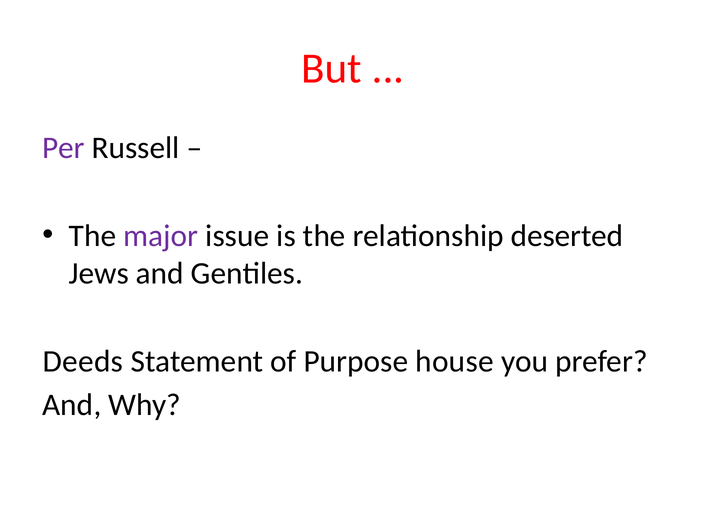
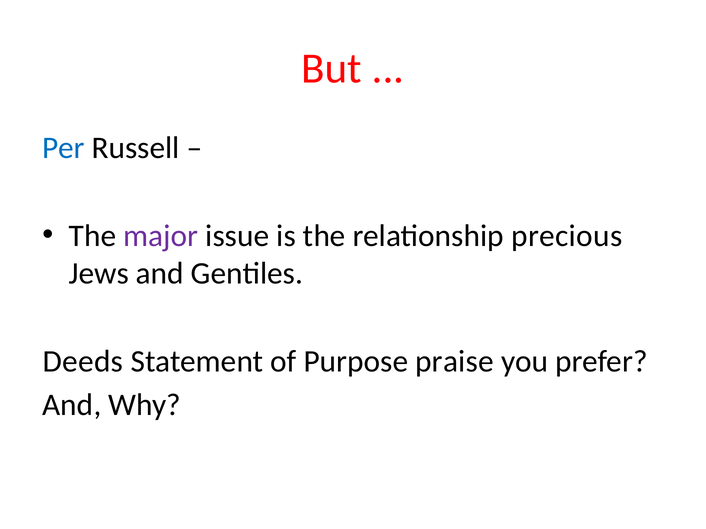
Per colour: purple -> blue (64, 148)
deserted: deserted -> precious (567, 236)
house: house -> praise (455, 362)
